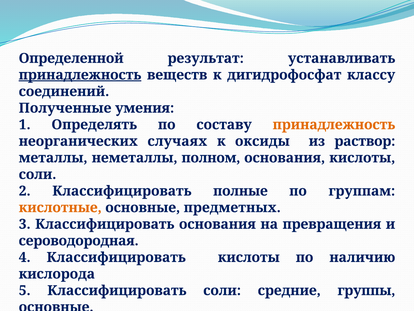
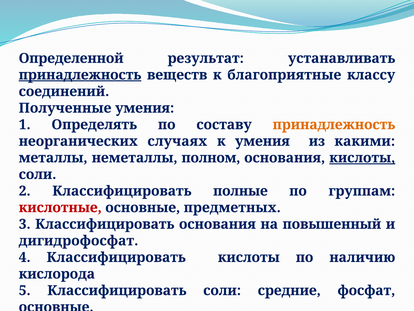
дигидрофосфат: дигидрофосфат -> благоприятные (284, 75)
к оксиды: оксиды -> умения (262, 141)
раствор: раствор -> какими (365, 141)
кислоты underline: none -> present (362, 158)
кислотные colour: orange -> red (60, 207)
превращения: превращения -> повышенный (332, 224)
сероводородная: сероводородная -> дигидрофосфат (79, 240)
группы: группы -> фосфат (366, 290)
